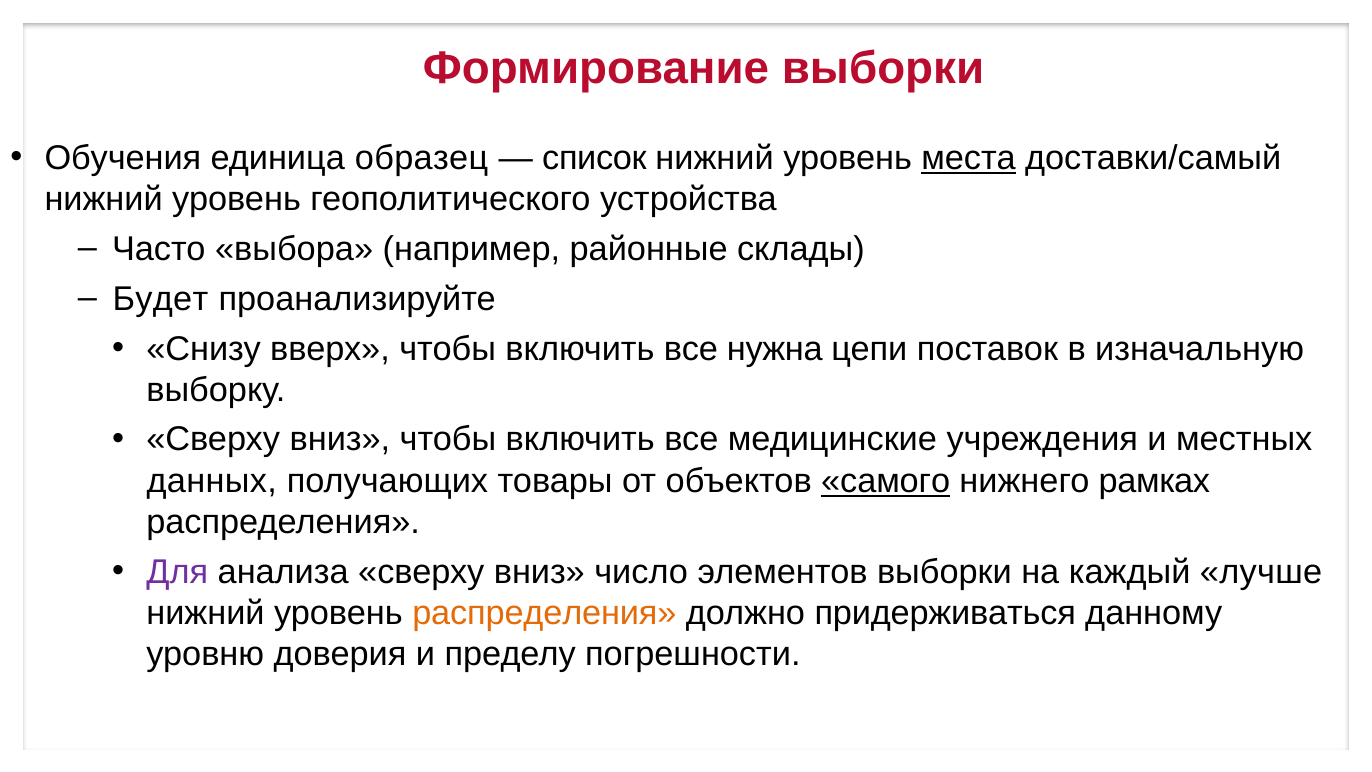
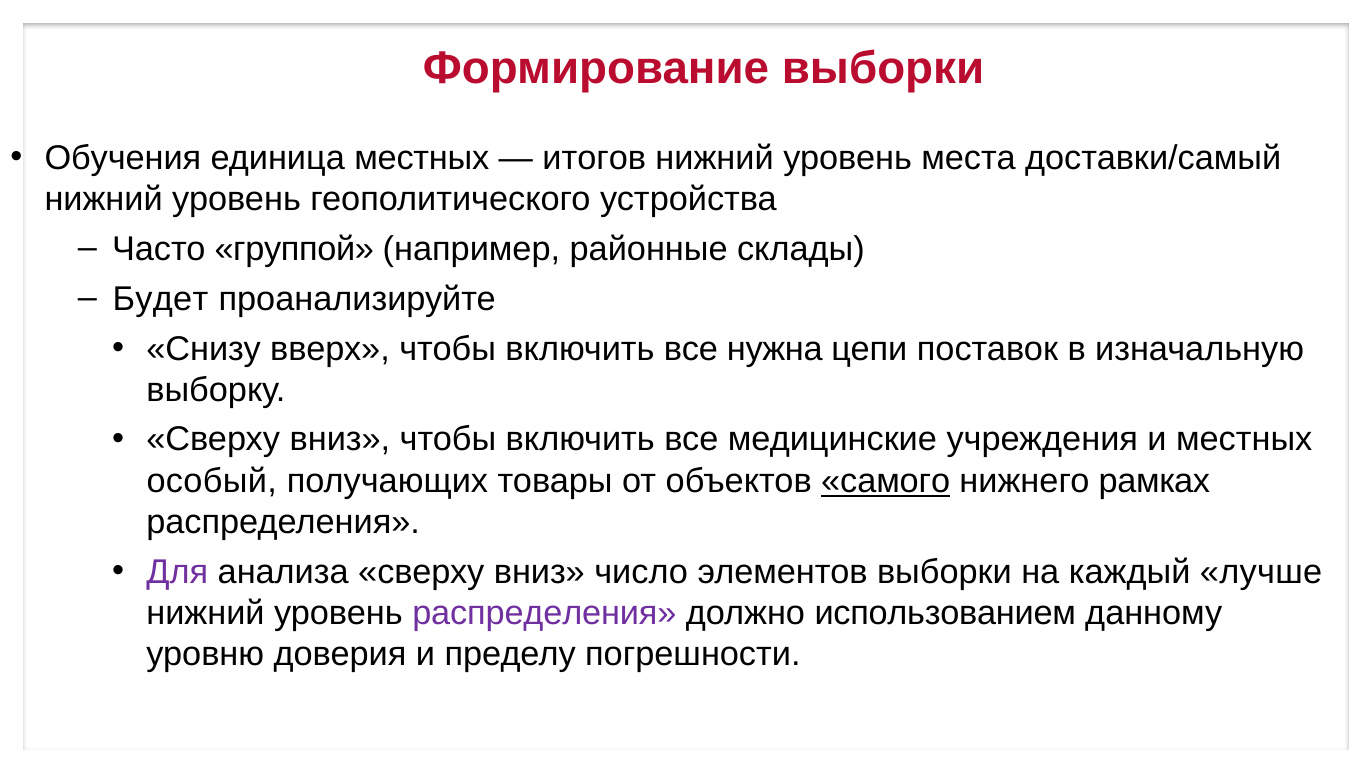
единица образец: образец -> местных (422, 158)
список: список -> итогов (594, 158)
места underline: present -> none (969, 158)
выбора: выбора -> группой (294, 249)
данных: данных -> особый (212, 481)
распределения colour: orange -> purple (544, 613)
придерживаться: придерживаться -> использованием (945, 613)
